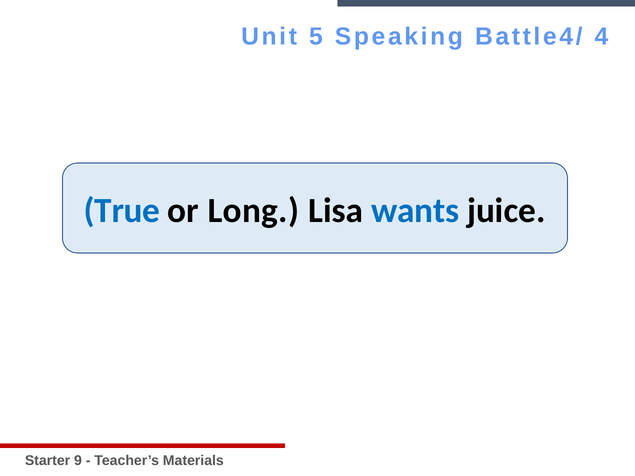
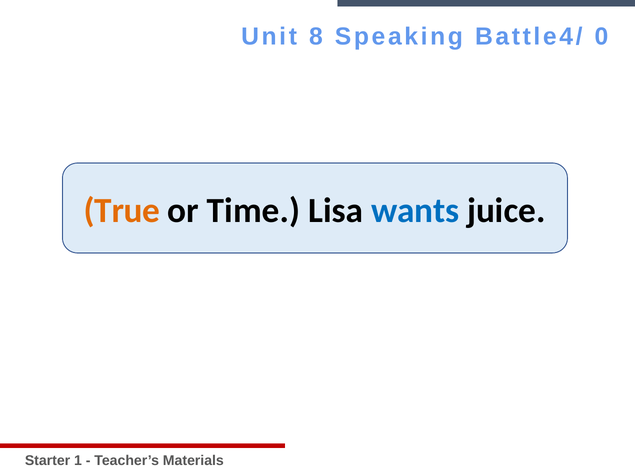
5: 5 -> 8 (316, 36)
4: 4 -> 0 (601, 36)
True colour: blue -> orange (122, 211)
Long: Long -> Time (254, 211)
9: 9 -> 1 (78, 461)
